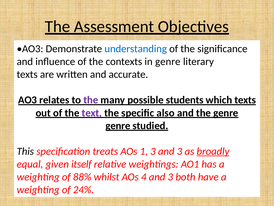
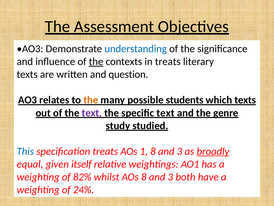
the underline: none -> present (96, 61)
in genre: genre -> treats (168, 61)
accurate: accurate -> question (128, 74)
the colour: purple -> orange (91, 100)
specific also: also -> text (166, 113)
genre: genre -> study (118, 125)
This colour: black -> blue (25, 151)
1 3: 3 -> 8 (153, 151)
88%: 88% -> 82% (82, 177)
AOs 4: 4 -> 8 (144, 177)
